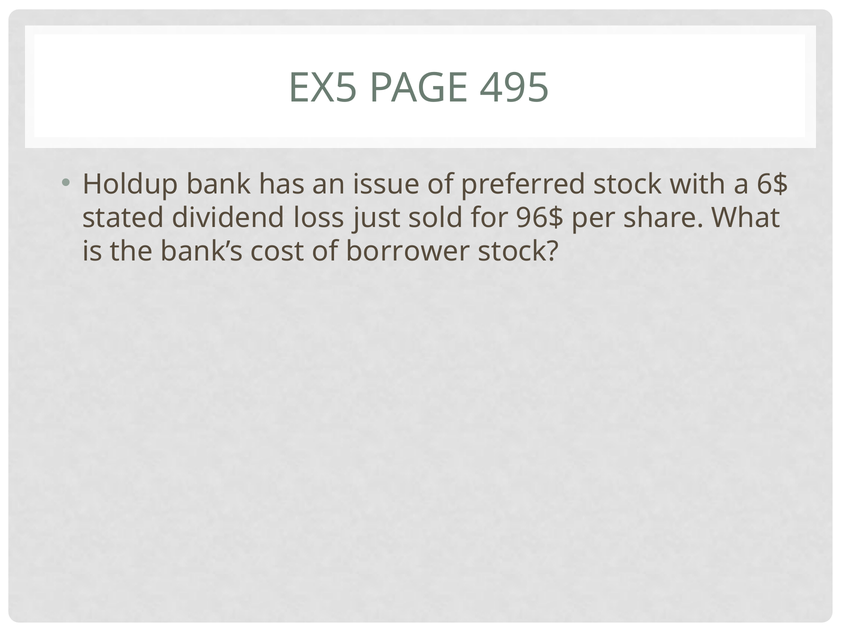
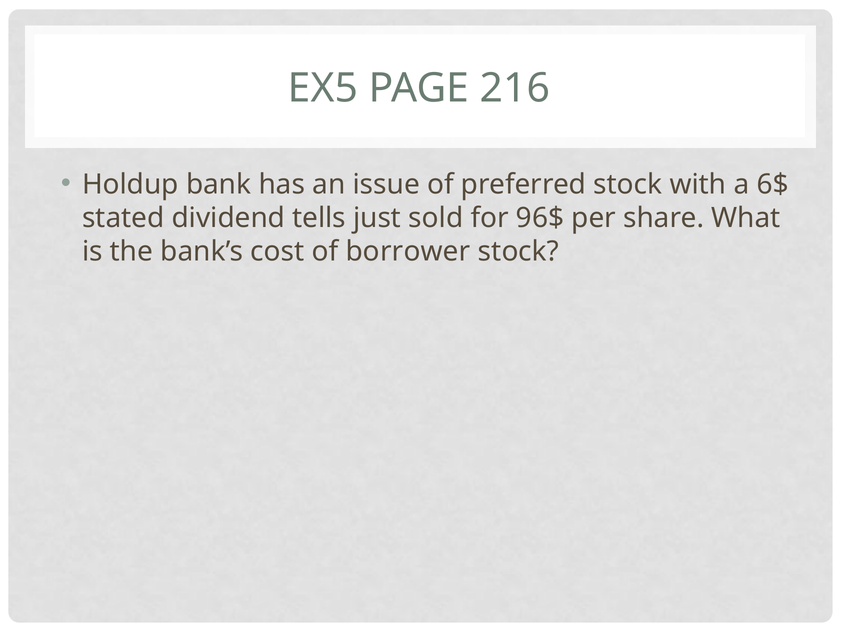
495: 495 -> 216 (515, 88)
loss: loss -> tells (319, 218)
